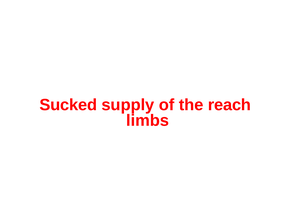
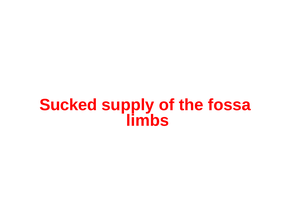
reach: reach -> fossa (229, 105)
